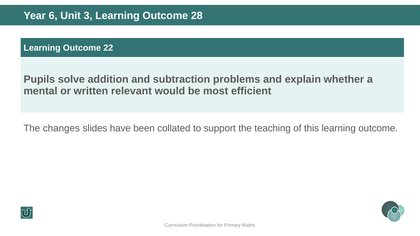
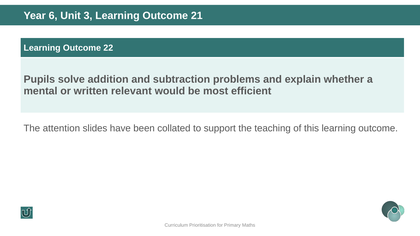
28: 28 -> 21 (197, 16)
changes: changes -> attention (61, 128)
